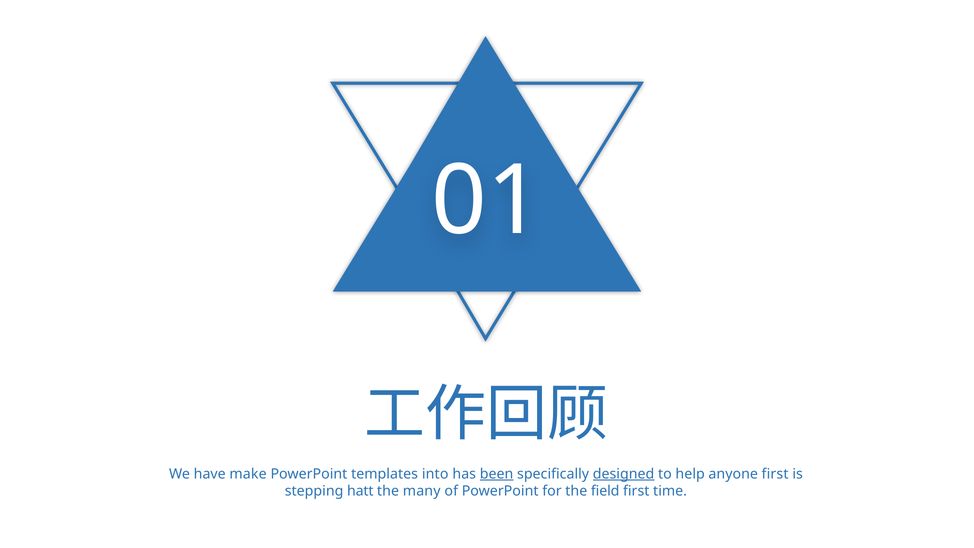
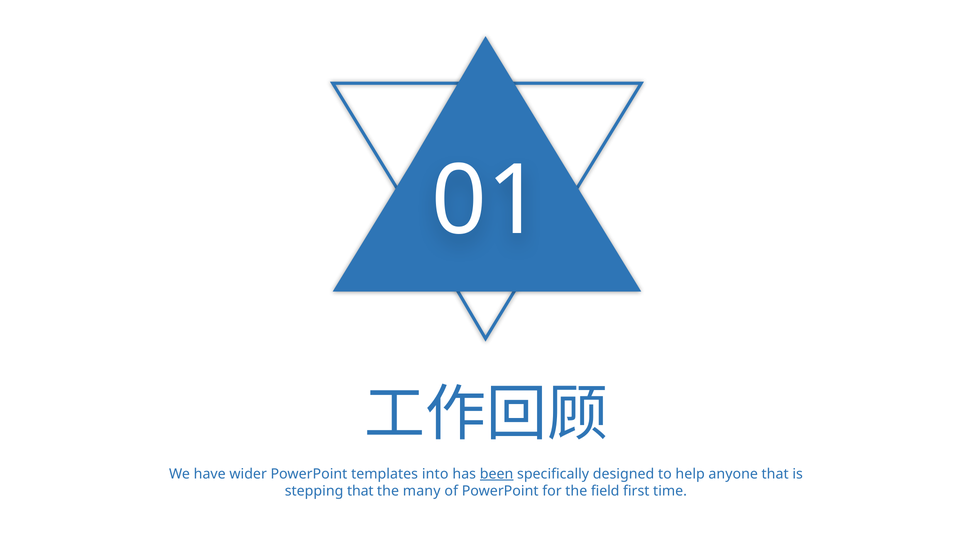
make: make -> wider (248, 474)
designed underline: present -> none (624, 474)
anyone first: first -> that (775, 474)
stepping hatt: hatt -> that (360, 491)
